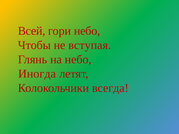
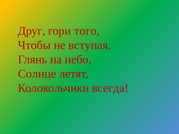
Всей: Всей -> Друг (32, 31)
гори небо: небо -> того (87, 31)
Иногда: Иногда -> Солнце (37, 74)
